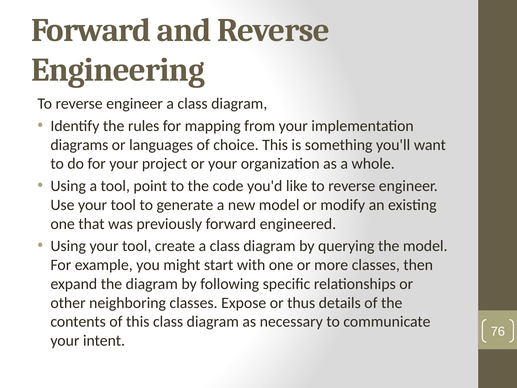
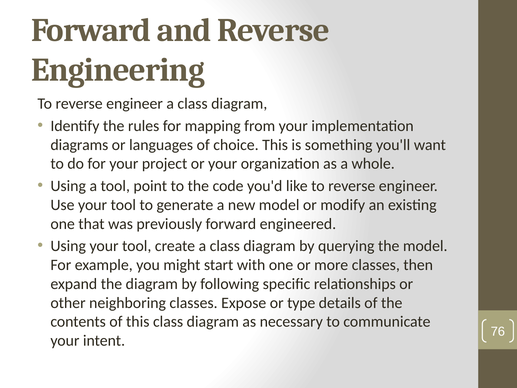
thus: thus -> type (301, 303)
